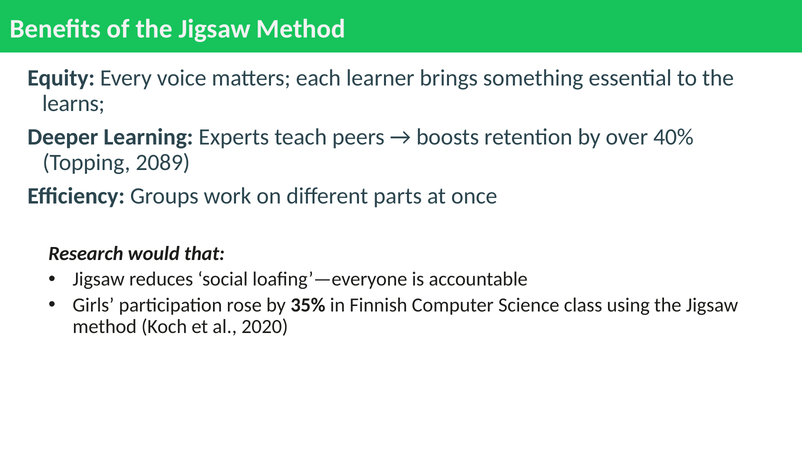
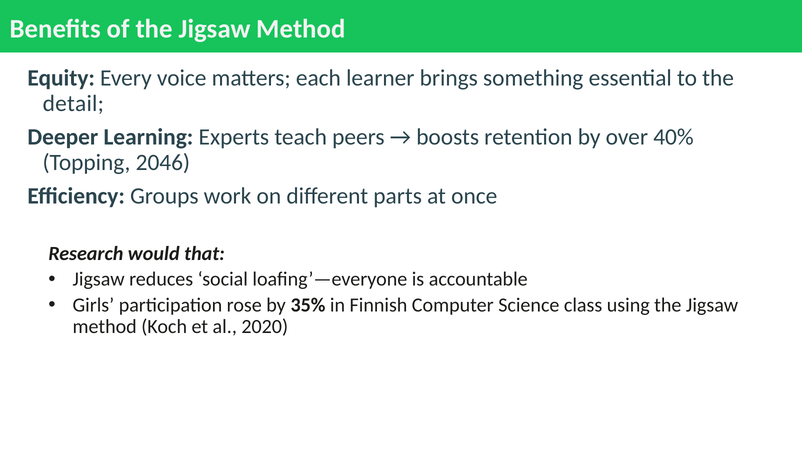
learns: learns -> detail (73, 103)
2089: 2089 -> 2046 (163, 162)
